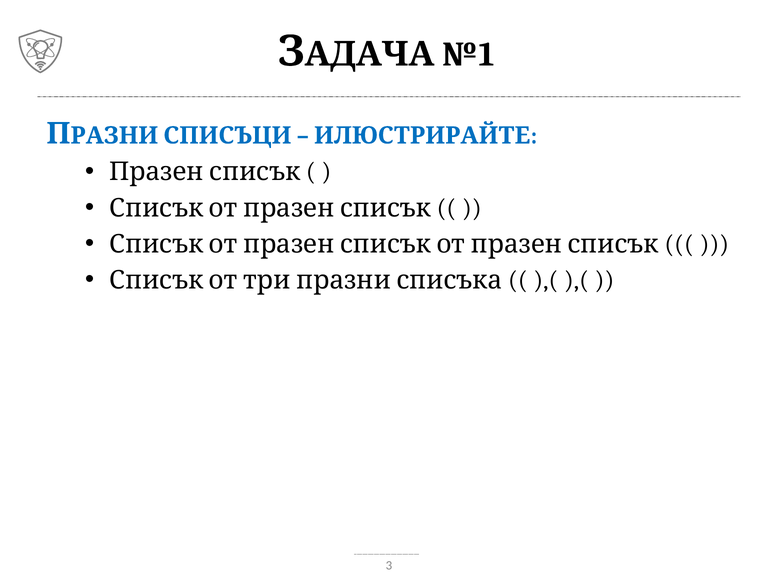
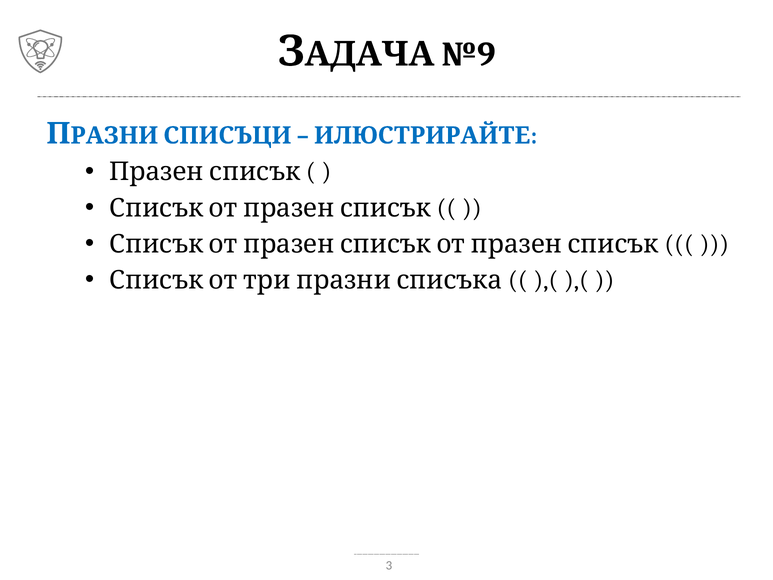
№1: №1 -> №9 (469, 54)
